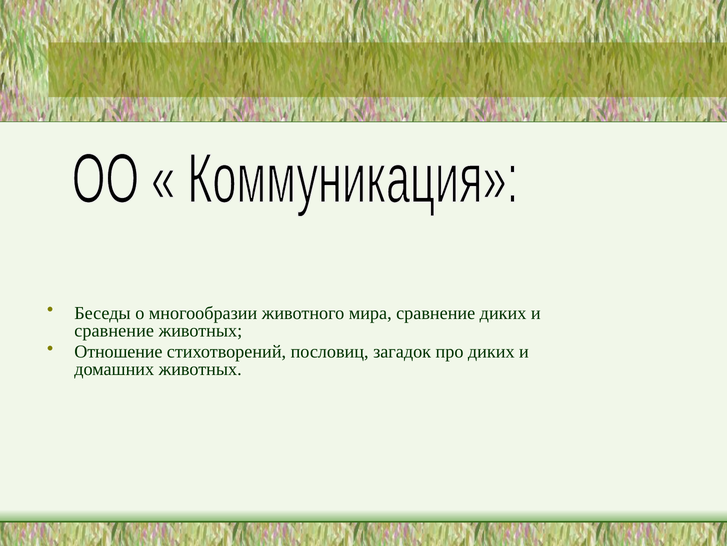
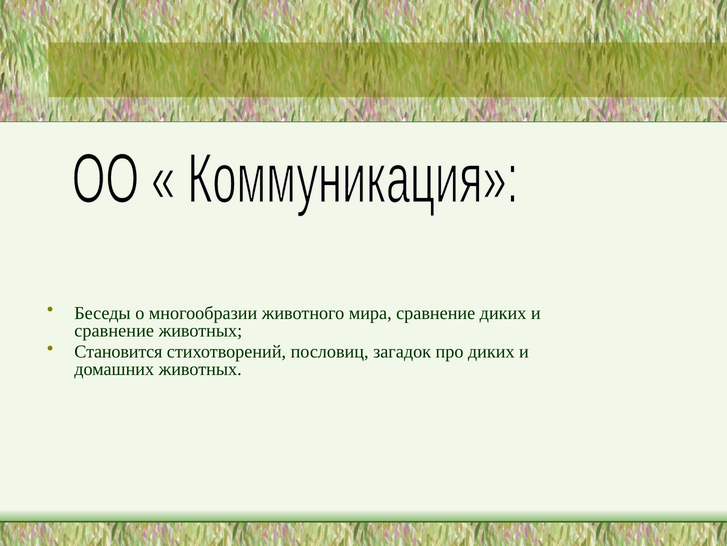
Отношение: Отношение -> Становится (118, 351)
